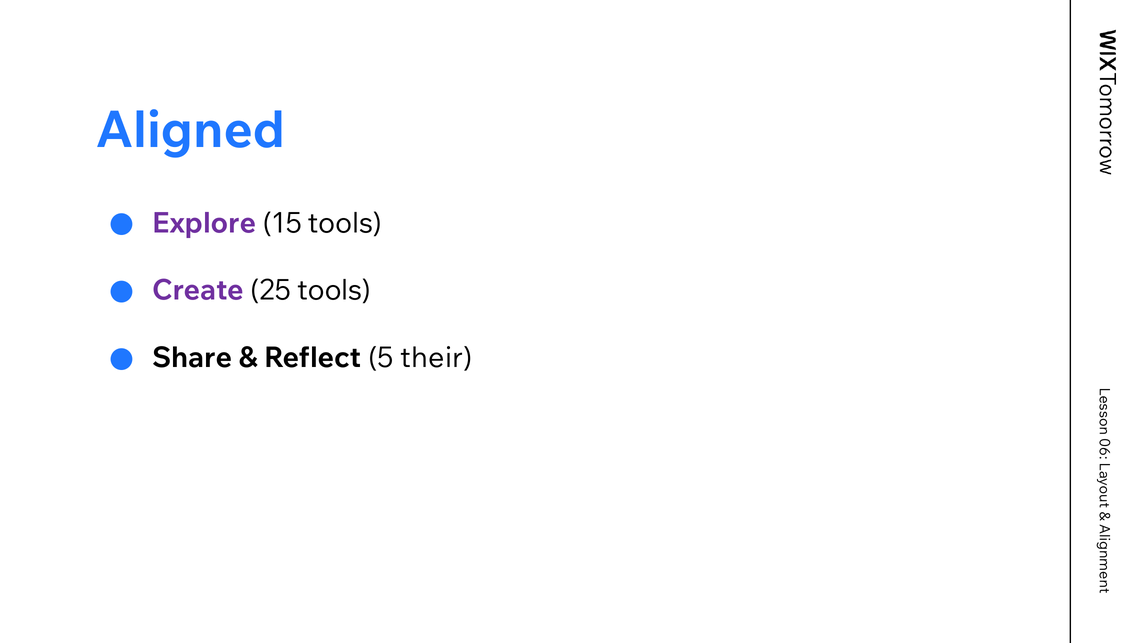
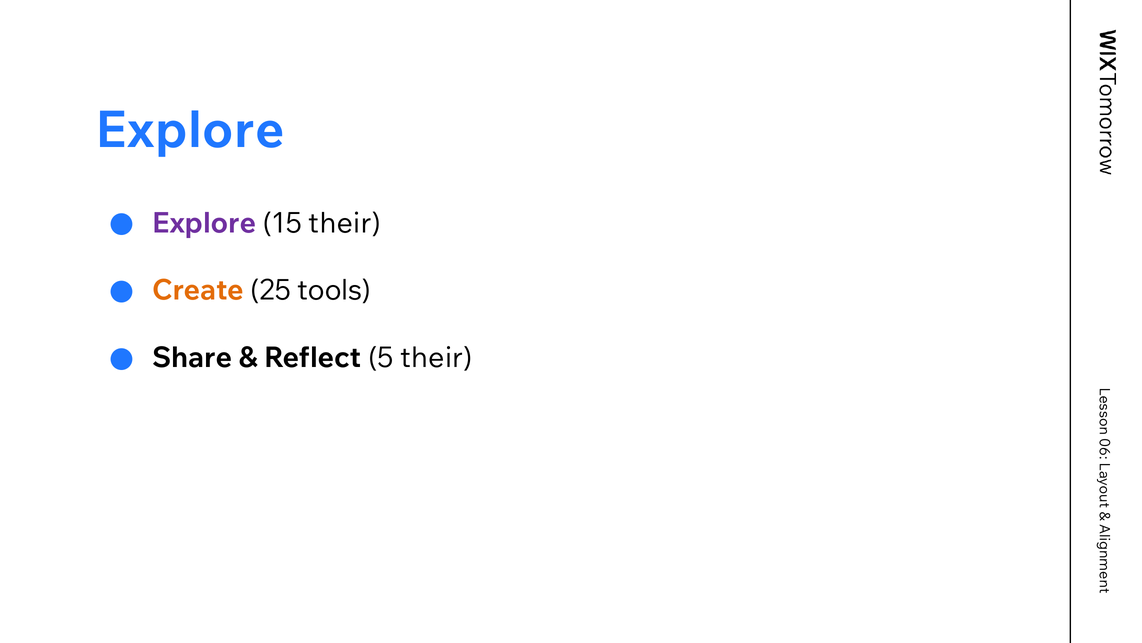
Aligned: Aligned -> Explore (190, 130)
15 tools: tools -> their (345, 223)
Create colour: purple -> orange (198, 290)
